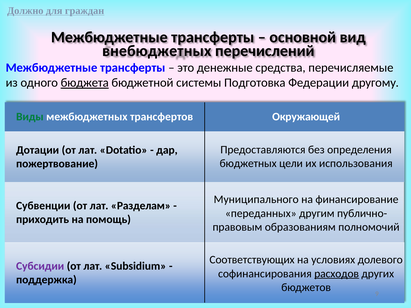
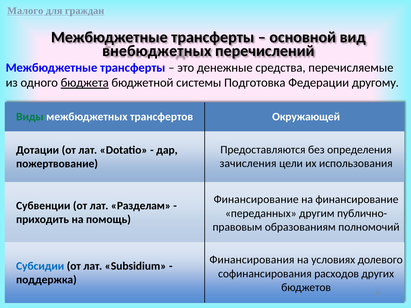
Должно: Должно -> Малого (25, 11)
бюджетных: бюджетных -> зачисления (248, 164)
Муниципального: Муниципального -> Финансирование (256, 200)
Соответствующих: Соответствующих -> Финансирования (252, 260)
Субсидии colour: purple -> blue (40, 266)
расходов underline: present -> none (337, 274)
